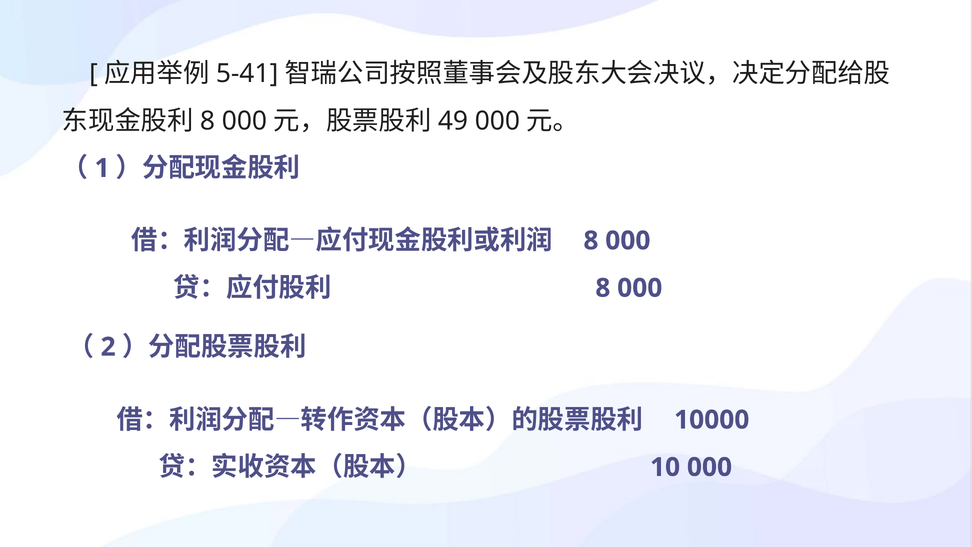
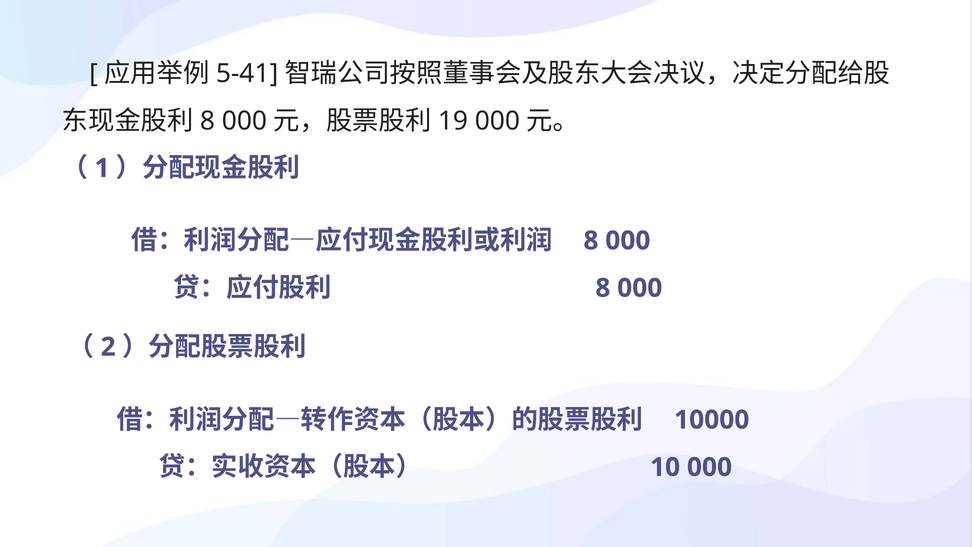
49: 49 -> 19 (453, 121)
